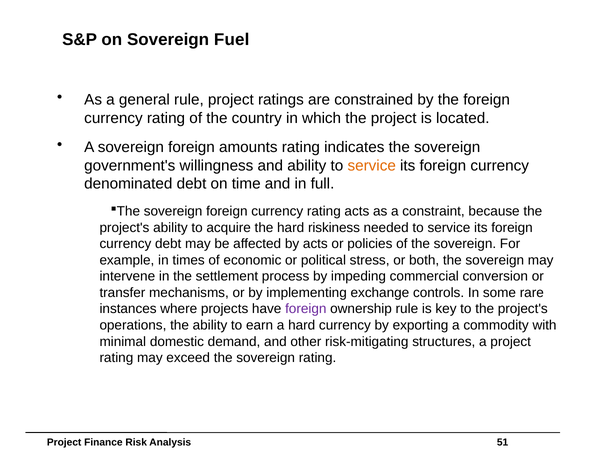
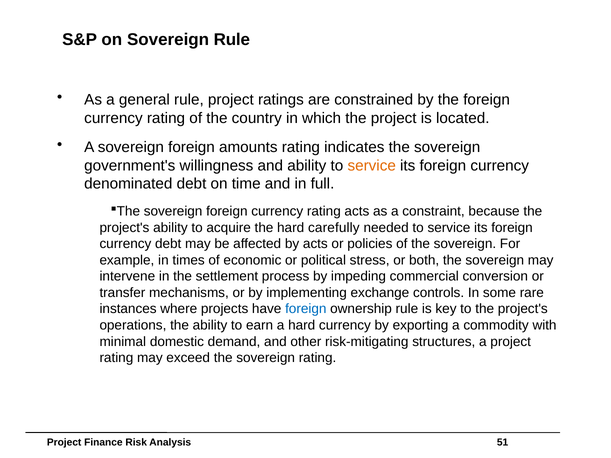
Sovereign Fuel: Fuel -> Rule (232, 40)
riskiness: riskiness -> carefully (334, 228)
foreign colour: purple -> blue (306, 309)
